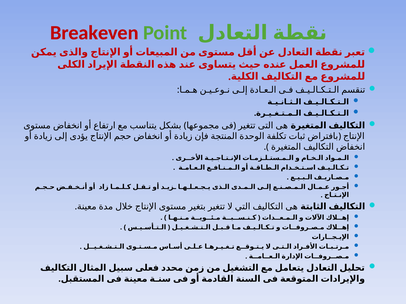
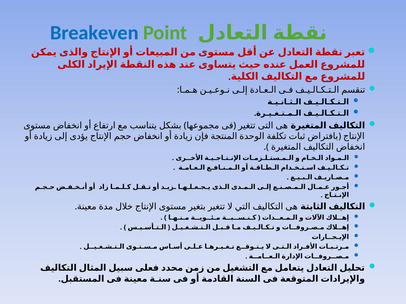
Breakeven colour: red -> blue (94, 33)
